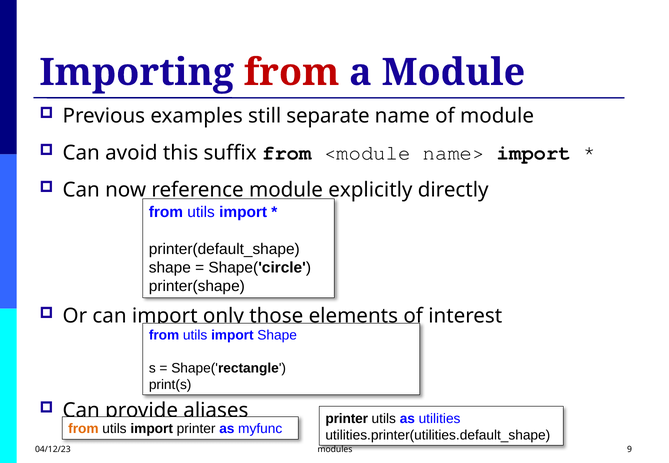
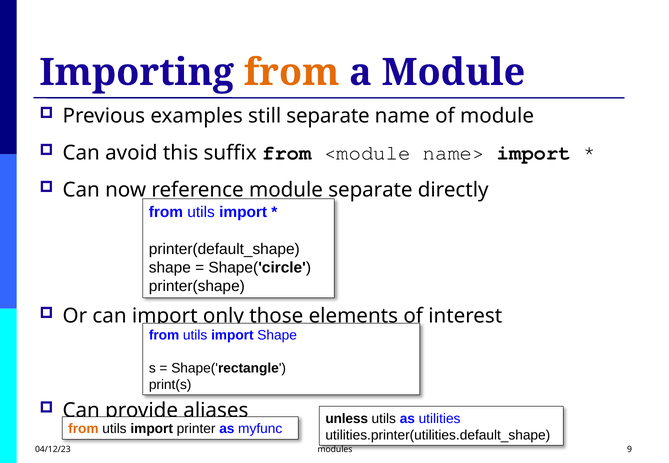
from colour: red -> orange (292, 72)
explicitly: explicitly -> separate (370, 190)
printer: printer -> unless (347, 419)
